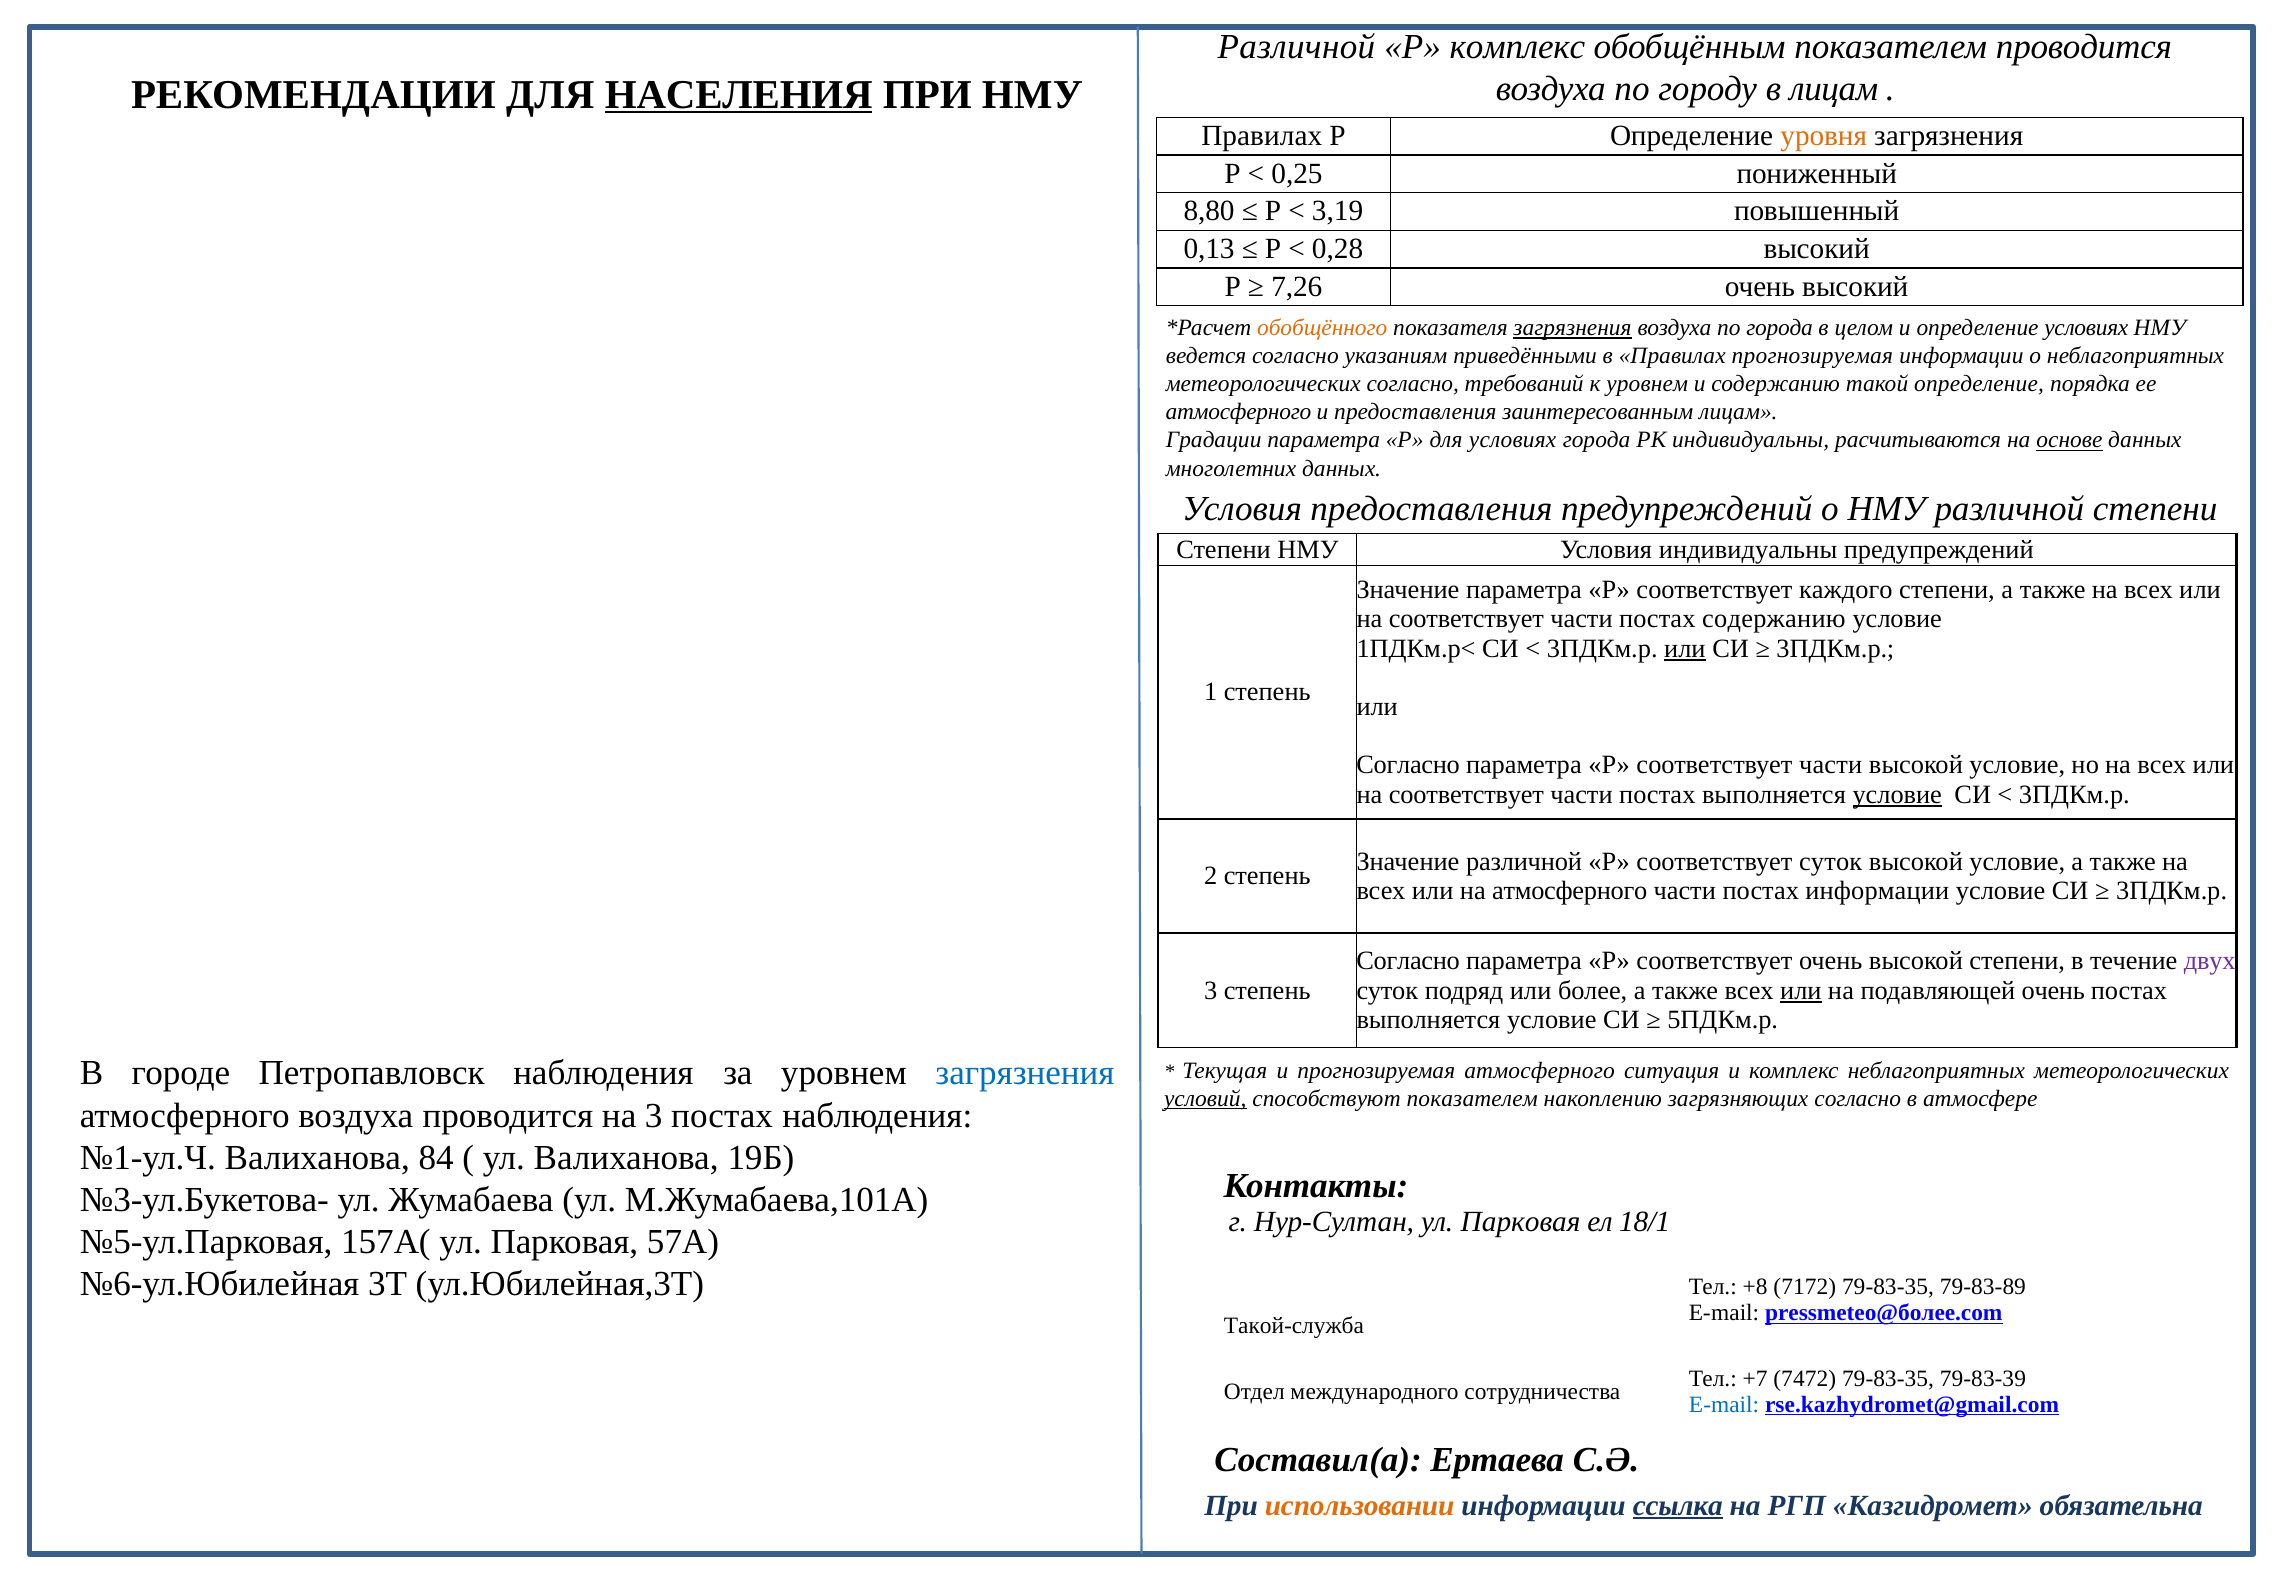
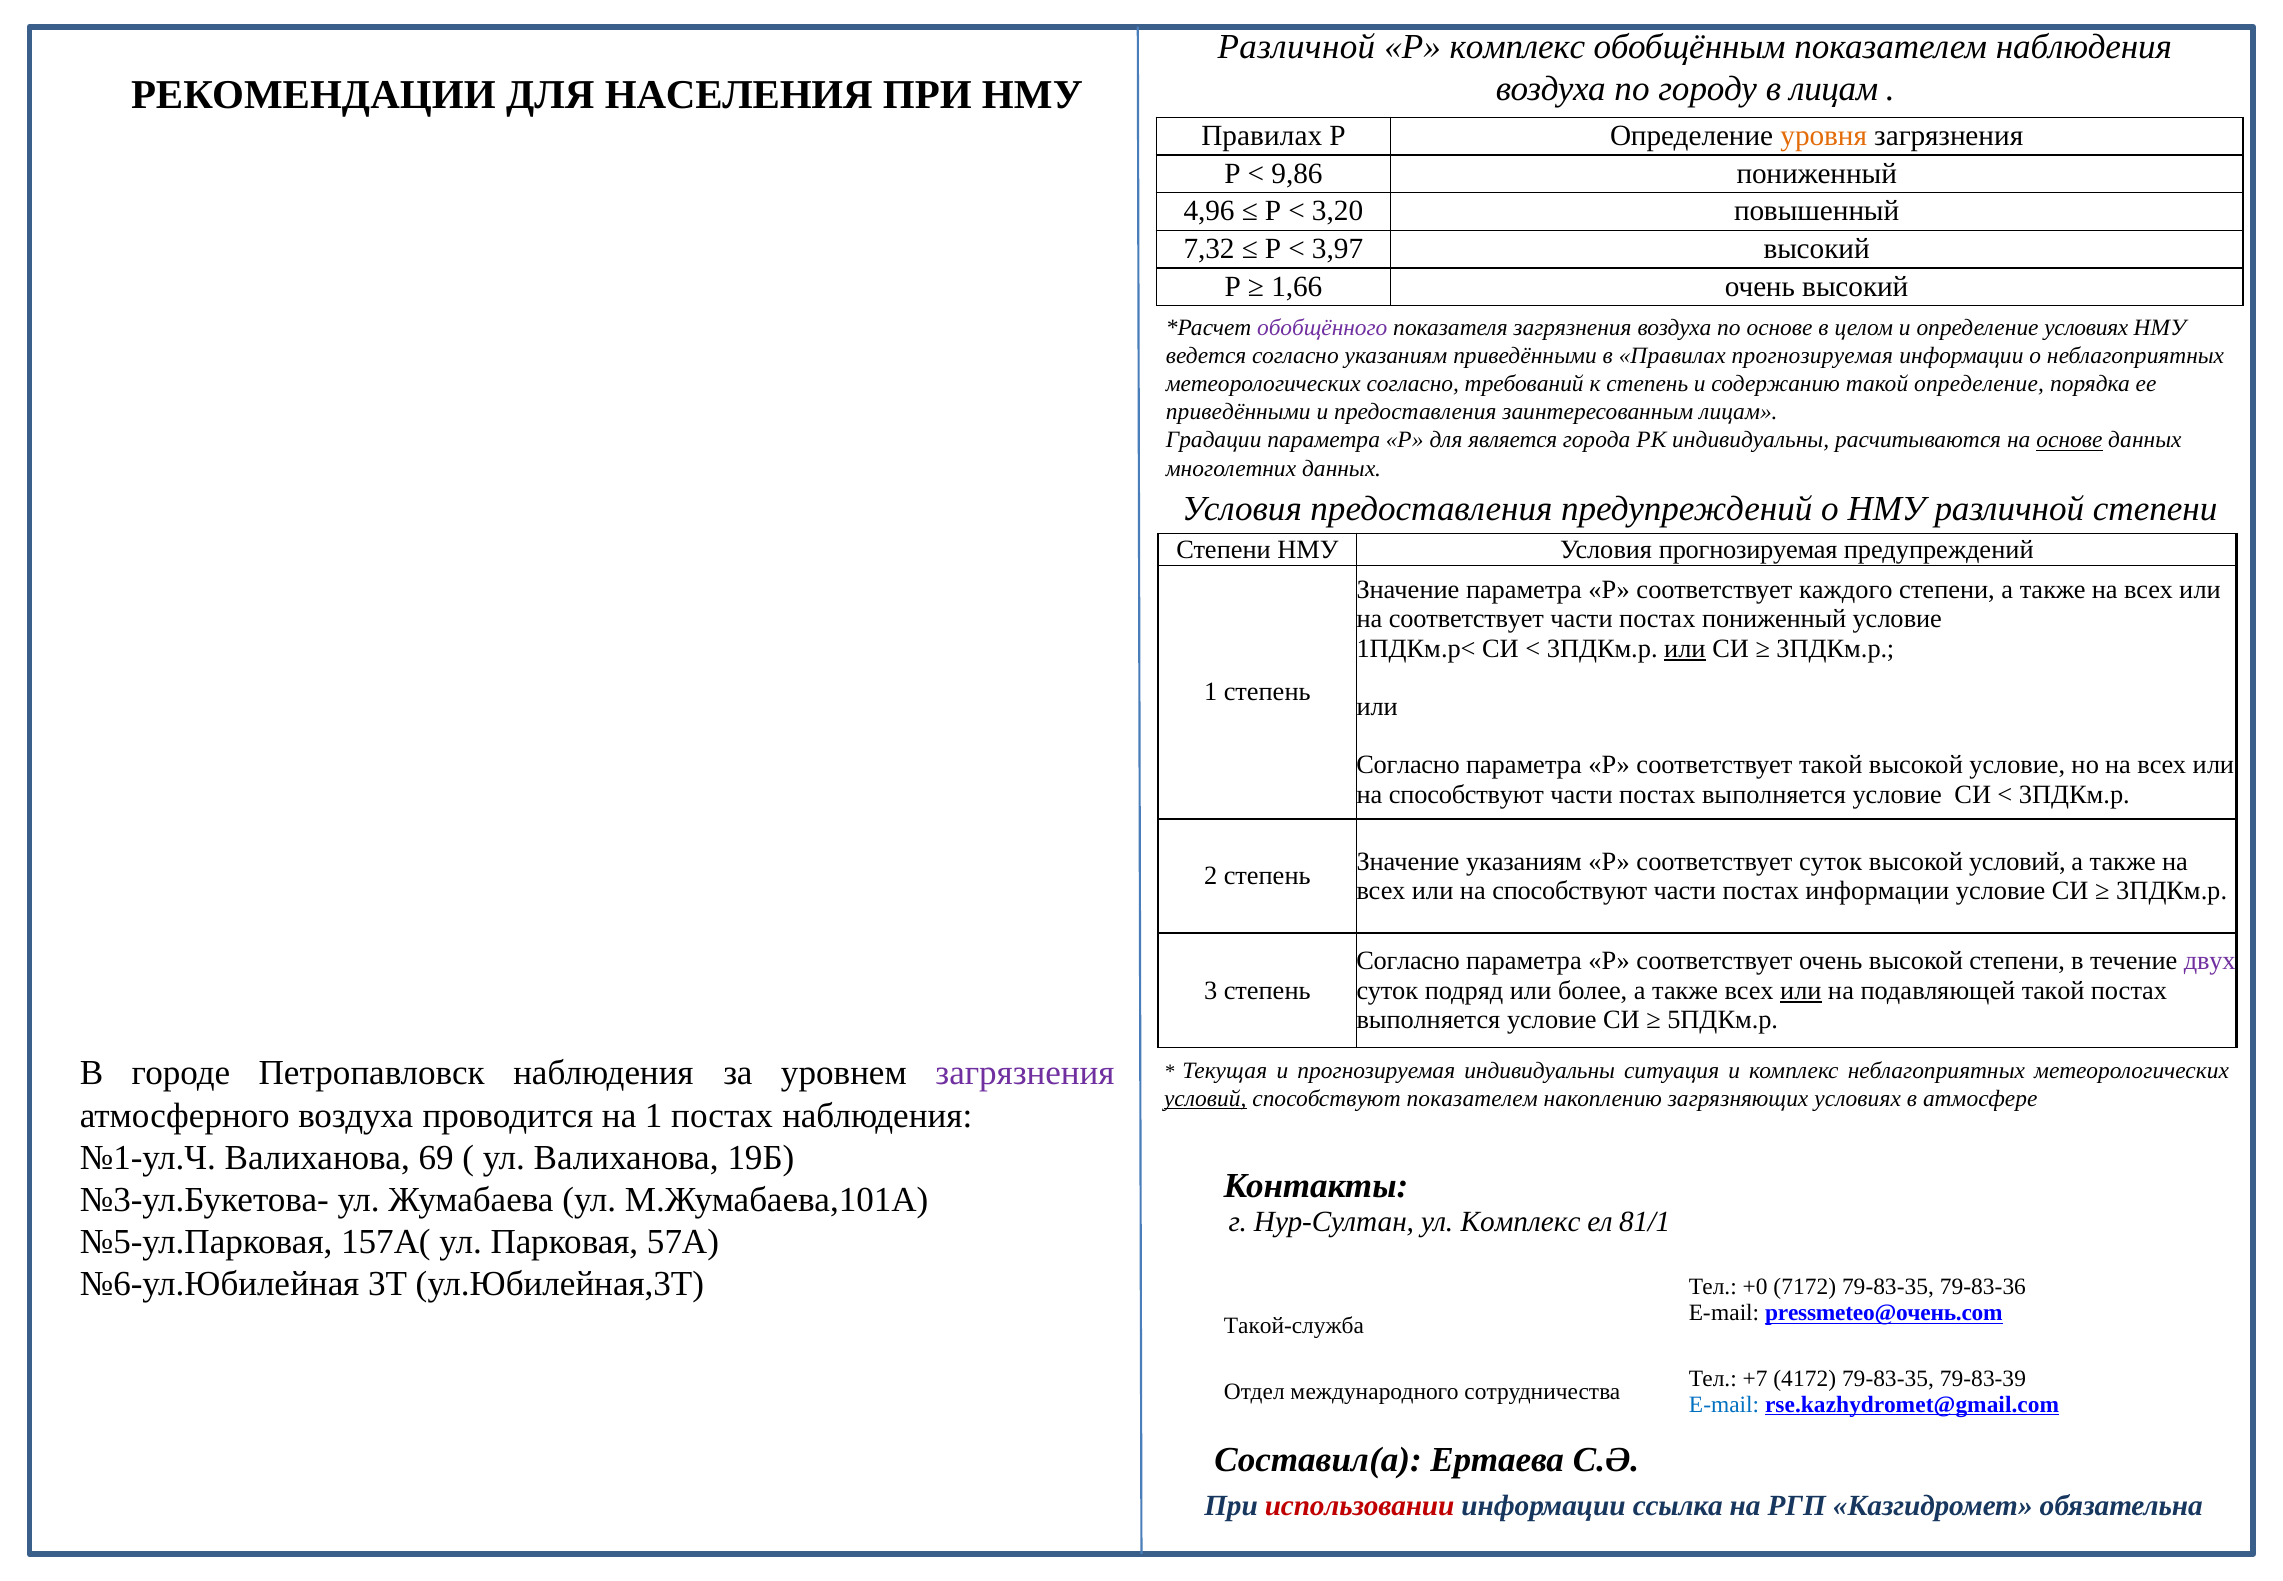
показателем проводится: проводится -> наблюдения (2084, 47)
НАСЕЛЕНИЯ underline: present -> none (739, 95)
0,25: 0,25 -> 9,86 (1297, 173)
8,80: 8,80 -> 4,96 (1209, 211)
3,19: 3,19 -> 3,20 (1338, 211)
0,13: 0,13 -> 7,32 (1209, 249)
0,28: 0,28 -> 3,97 (1338, 249)
7,26: 7,26 -> 1,66 (1297, 286)
обобщённого colour: orange -> purple (1322, 328)
загрязнения underline: present -> none (1572, 328)
по города: города -> основе (1780, 328)
к уровнем: уровнем -> степень (1647, 384)
атмосферного: атмосферного -> приведёнными (1238, 412)
для условиях: условиях -> является (1513, 440)
Условия индивидуальны: индивидуальны -> прогнозируемая (1748, 549)
постах содержанию: содержанию -> пониженный (1774, 619)
Р соответствует части: части -> такой (1831, 765)
соответствует: соответствует -> способствуют (1466, 794)
условие underline: present -> none (1897, 794)
Значение различной: различной -> указаниям (1524, 861)
условие: условие -> условий (2017, 861)
атмосферного: атмосферного -> способствуют (1570, 891)
подавляющей очень: очень -> такой (2053, 990)
загрязнения colour: blue -> purple (1025, 1073)
прогнозируемая атмосферного: атмосферного -> индивидуальны (1540, 1070)
загрязняющих согласно: согласно -> условиях (1858, 1098)
на 3: 3 -> 1 (654, 1115)
84: 84 -> 69 (436, 1157)
Нур-Султан ул Парковая: Парковая -> Комплекс (1521, 1222)
18/1: 18/1 -> 81/1 (1645, 1222)
+8: +8 -> +0 (1755, 1287)
79-83-89: 79-83-89 -> 79-83-36 (1983, 1287)
pressmeteo@более.com: pressmeteo@более.com -> pressmeteo@очень.com (1884, 1313)
7472: 7472 -> 4172 (1805, 1378)
использовании colour: orange -> red (1360, 1505)
ссылка underline: present -> none (1678, 1505)
